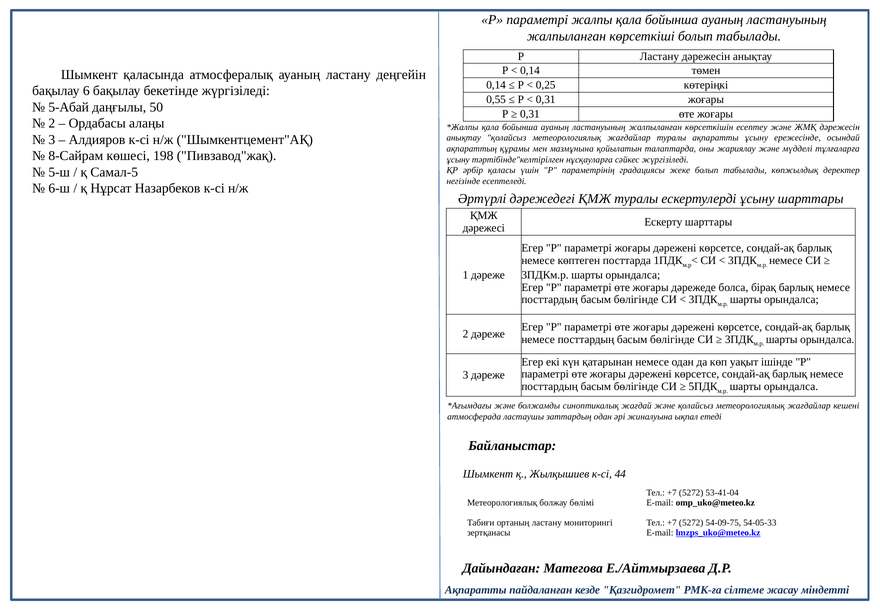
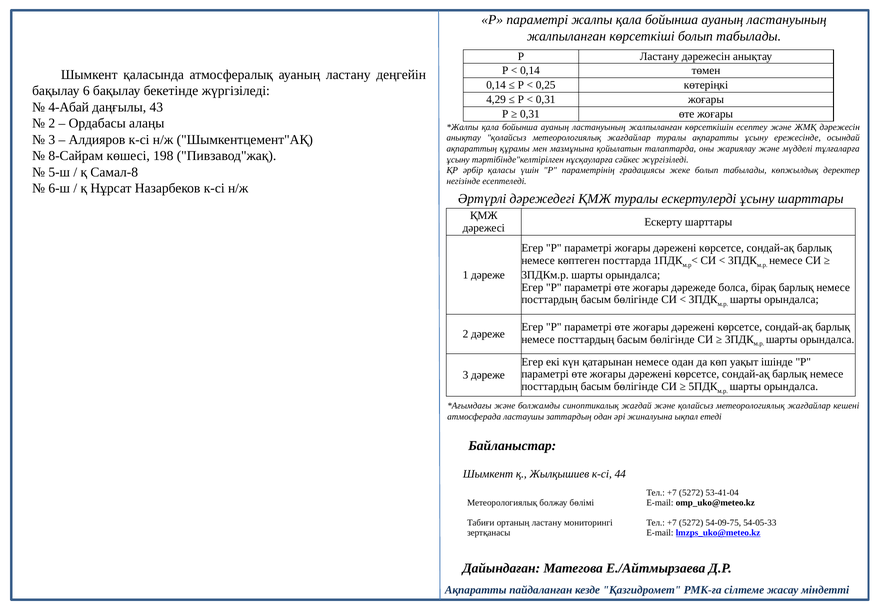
0,55: 0,55 -> 4,29 (496, 99)
5-Абай: 5-Абай -> 4-Абай (69, 107)
50: 50 -> 43 (156, 107)
Самал-5: Самал-5 -> Самал-8 (114, 172)
